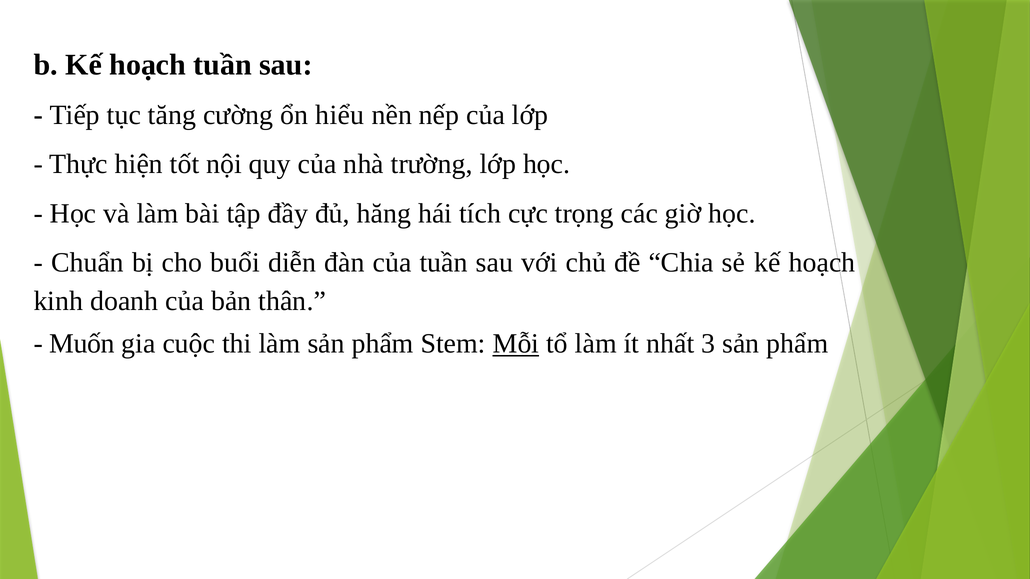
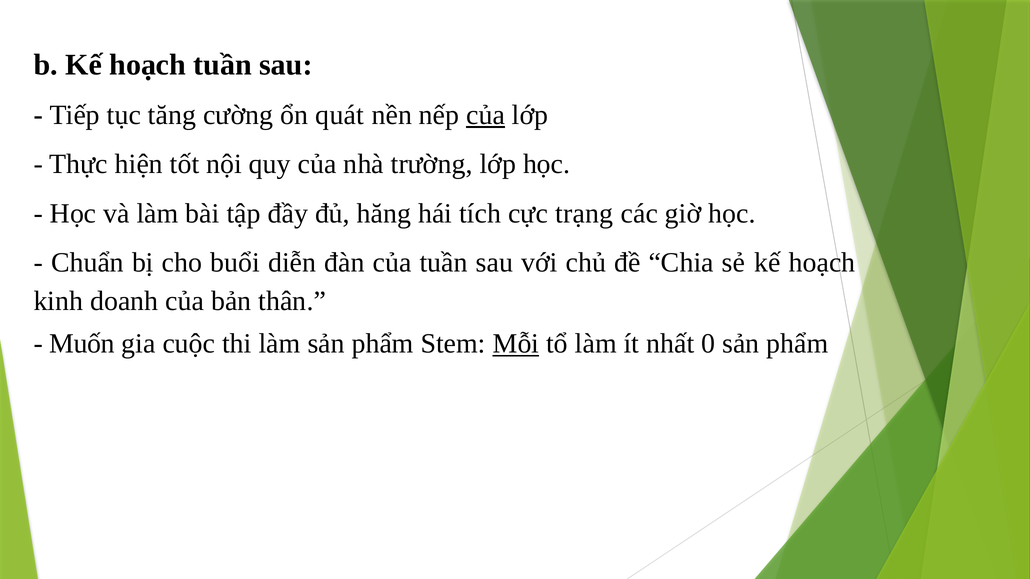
hiểu: hiểu -> quát (340, 115)
của underline: none -> present (486, 115)
trọng: trọng -> trạng (584, 214)
3: 3 -> 0 (708, 344)
